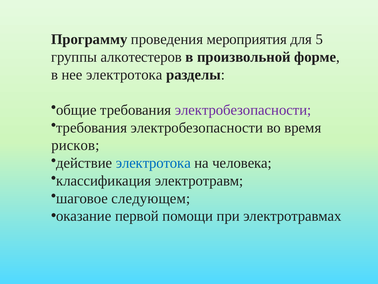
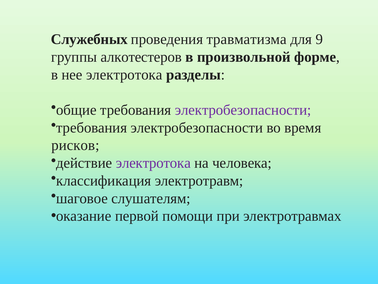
Программу: Программу -> Служебных (89, 39)
мероприятия: мероприятия -> травматизма (247, 39)
5: 5 -> 9 (319, 39)
электротока colour: blue -> purple (153, 163)
следующем: следующем -> слушателям (151, 198)
